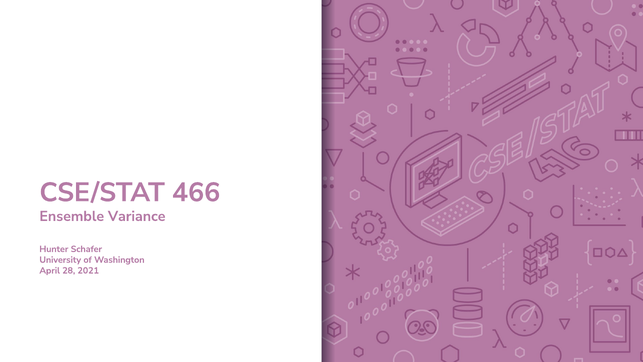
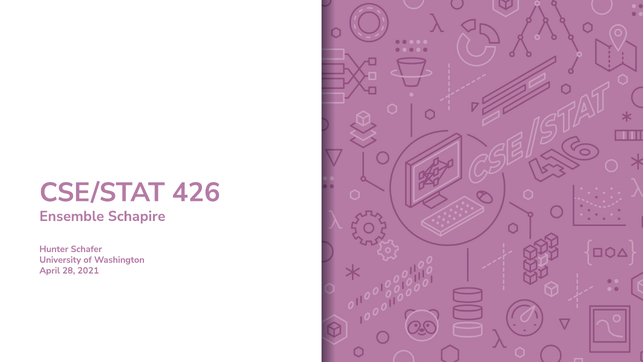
466: 466 -> 426 (196, 192)
Variance: Variance -> Schapire (137, 216)
